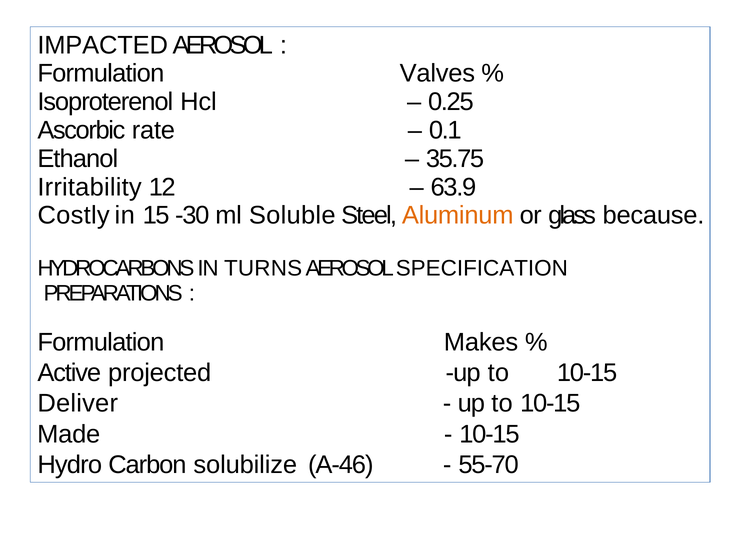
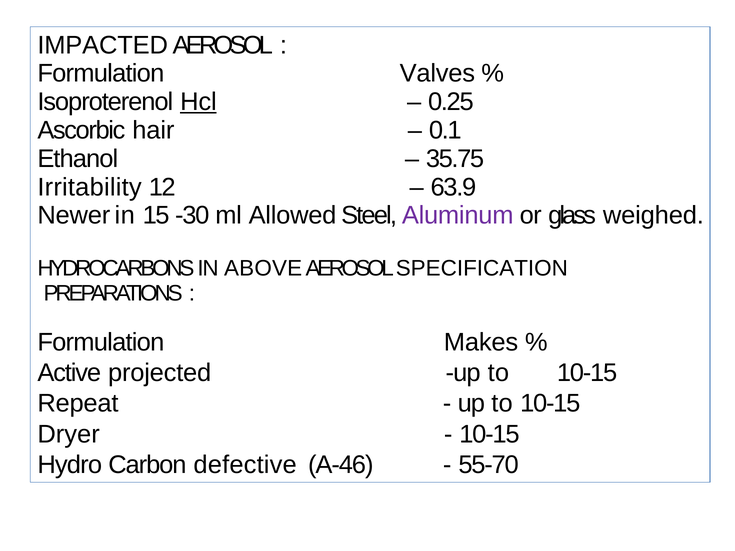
Hcl underline: none -> present (198, 102)
rate: rate -> hair (153, 130)
Costly: Costly -> Newer (74, 216)
Soluble: Soluble -> Allowed (293, 216)
Aluminum colour: orange -> purple (458, 216)
because: because -> weighed (653, 216)
TURNS: TURNS -> ABOVE (263, 268)
Deliver: Deliver -> Repeat (78, 404)
Made: Made -> Dryer (69, 434)
solubilize: solubilize -> defective (245, 465)
